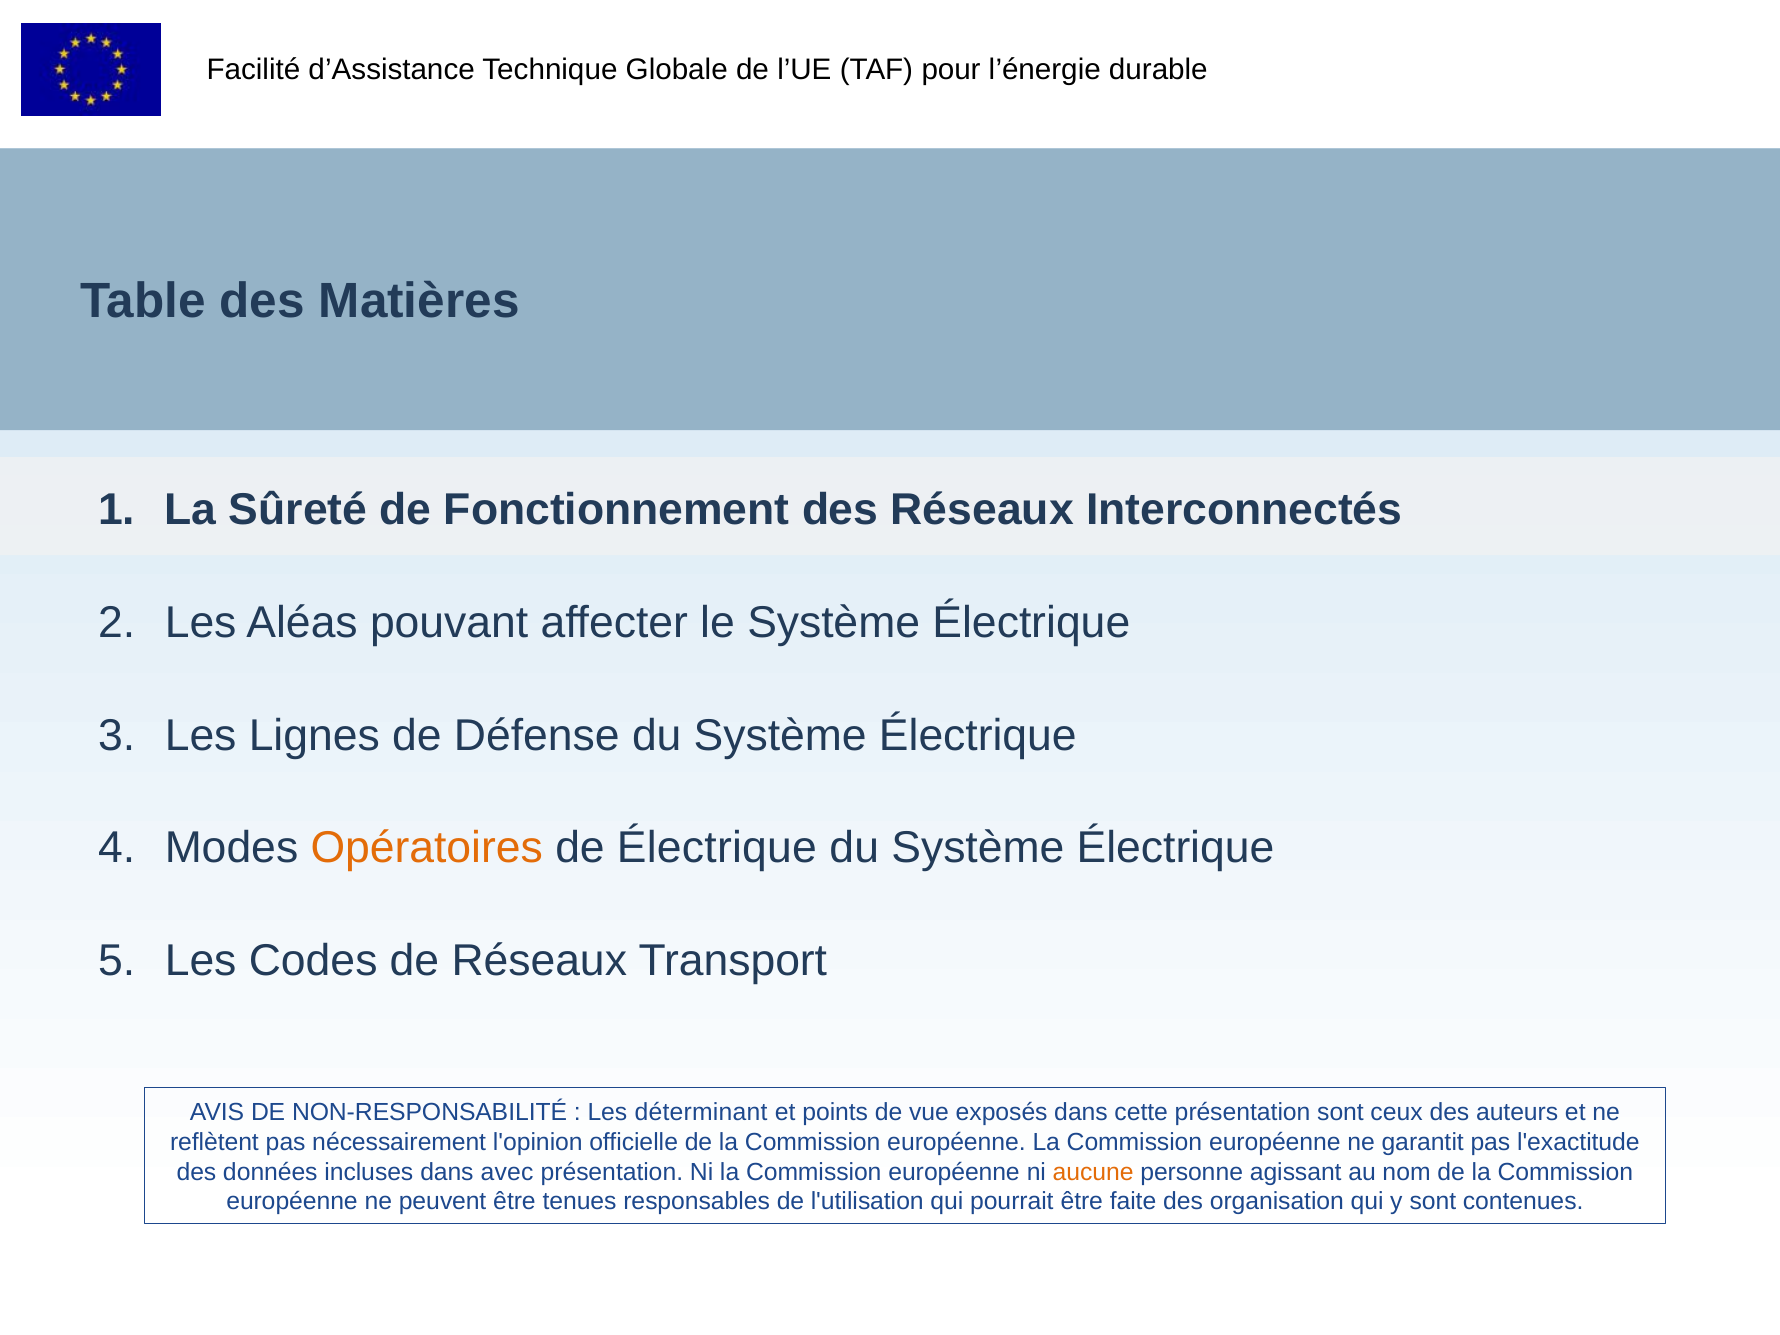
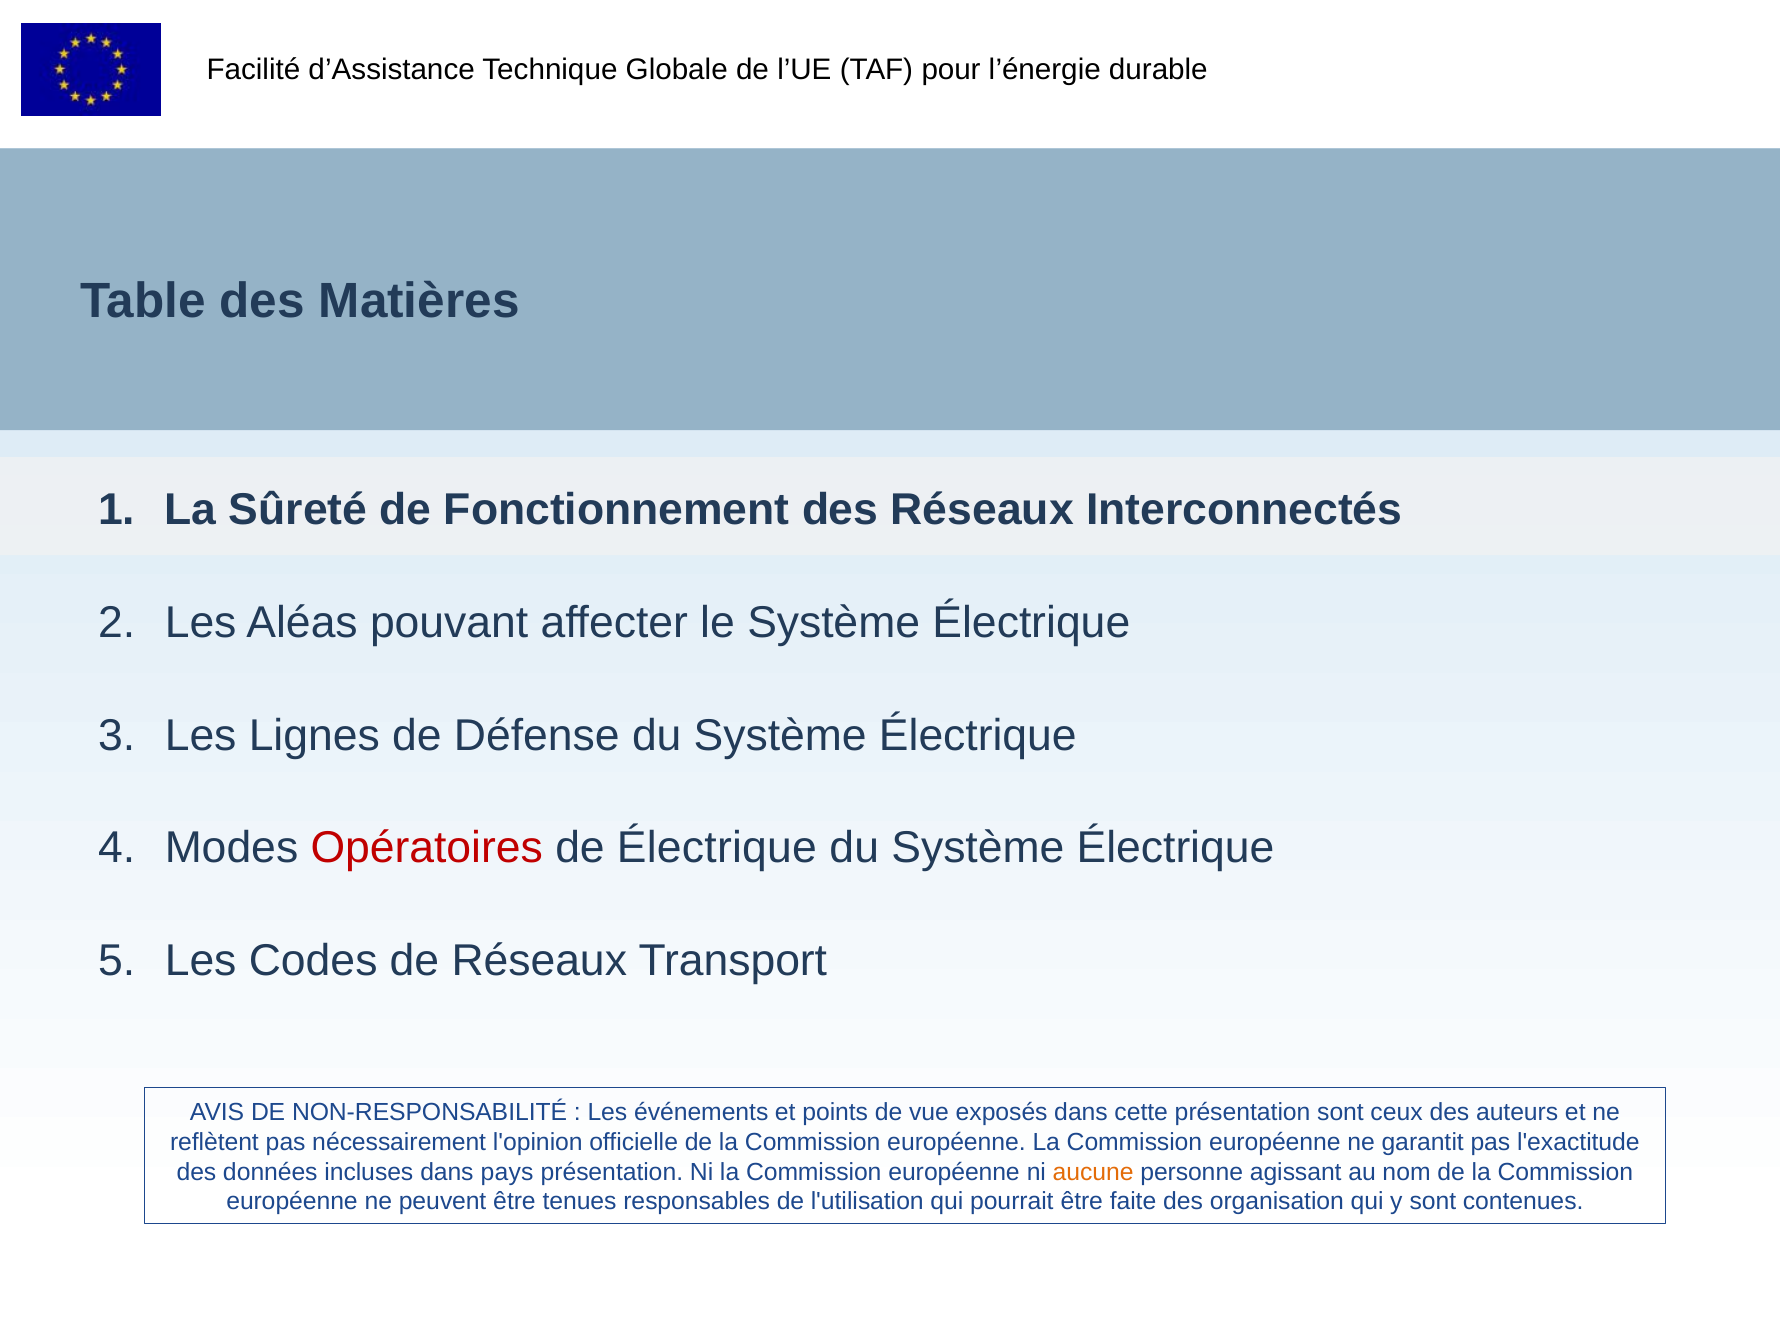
Opératoires colour: orange -> red (427, 848)
déterminant: déterminant -> événements (701, 1112)
avec: avec -> pays (507, 1172)
